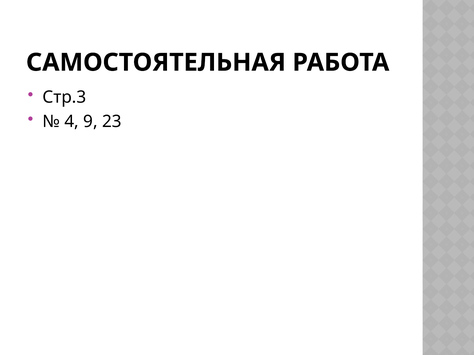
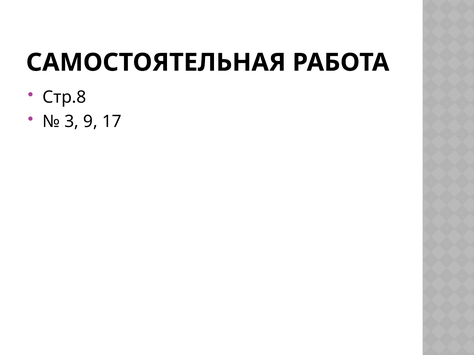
Стр.3: Стр.3 -> Стр.8 (64, 97)
4: 4 -> 3 (72, 122)
23: 23 -> 17 (112, 122)
